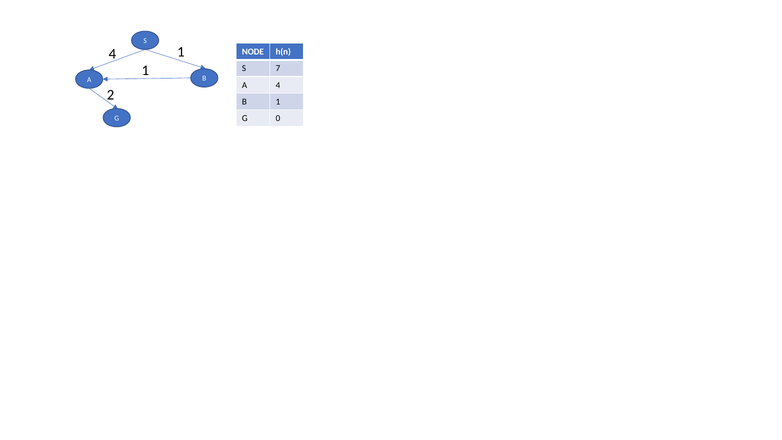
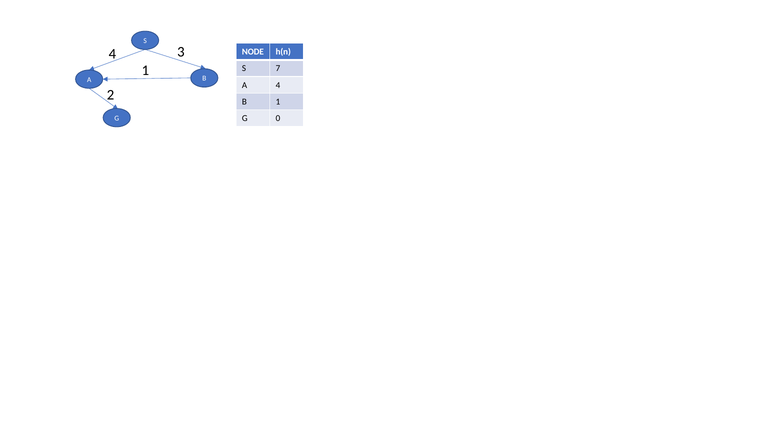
4 1: 1 -> 3 (181, 52)
